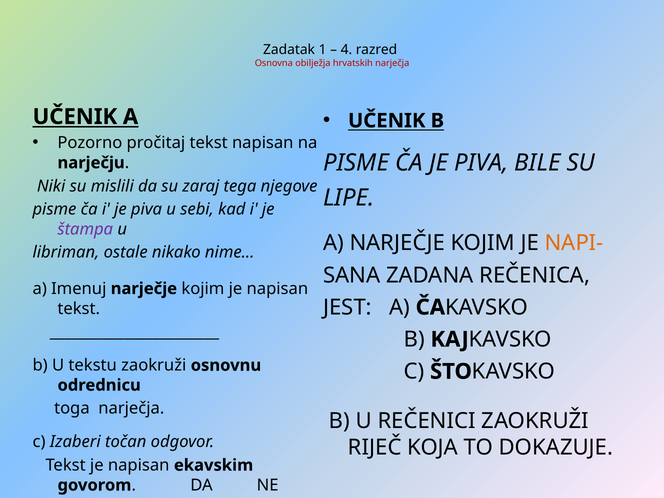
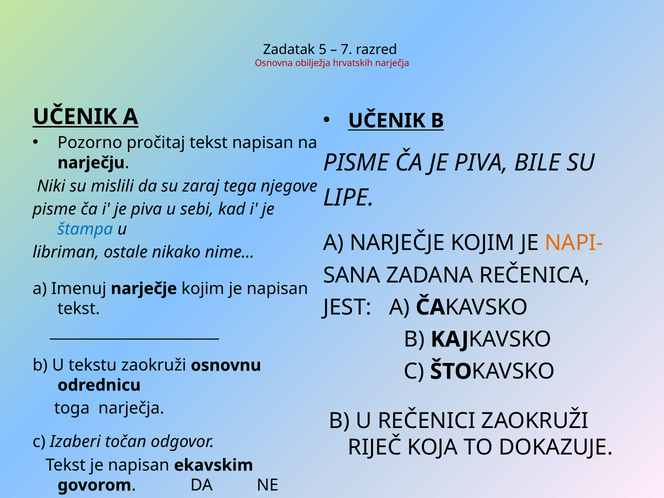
1: 1 -> 5 (323, 50)
4: 4 -> 7 (346, 50)
štampa colour: purple -> blue (85, 229)
